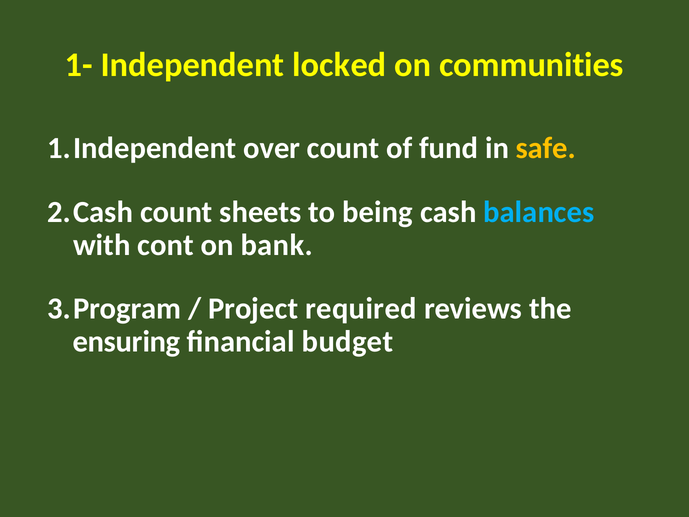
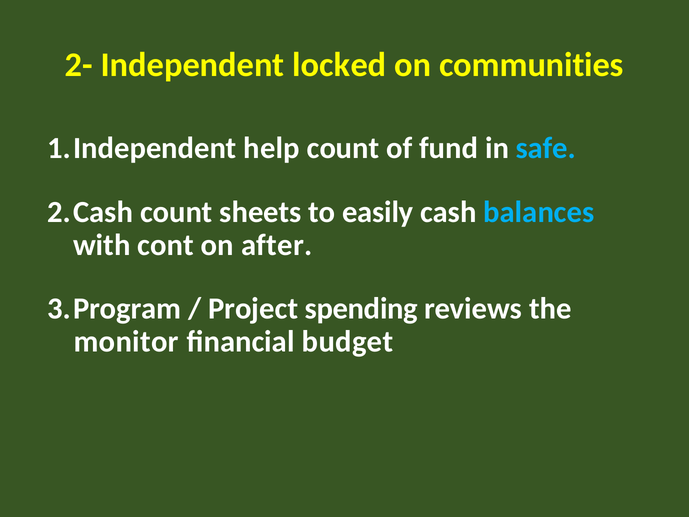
1-: 1- -> 2- (79, 65)
over: over -> help (272, 148)
safe colour: yellow -> light blue (546, 148)
being: being -> easily (378, 212)
bank: bank -> after (277, 245)
required: required -> spending (361, 309)
ensuring: ensuring -> monitor (126, 342)
